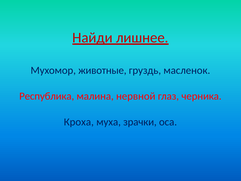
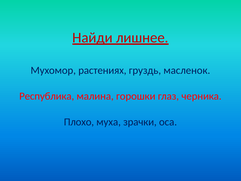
животные: животные -> растениях (102, 70)
нервной: нервной -> горошки (136, 96)
Кроха: Кроха -> Плохо (79, 122)
